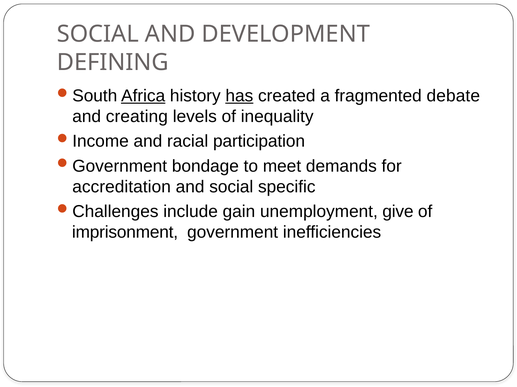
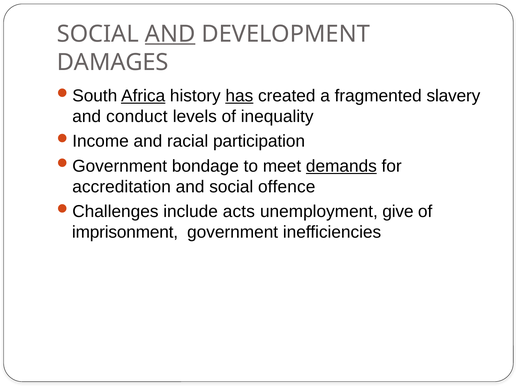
AND underline: none -> present (170, 34)
DEFINING: DEFINING -> DAMAGES (113, 62)
debate: debate -> slavery (453, 96)
creating: creating -> conduct (137, 117)
demands underline: none -> present (341, 166)
specific: specific -> offence (287, 187)
gain: gain -> acts (239, 212)
